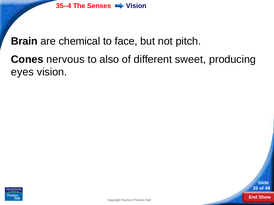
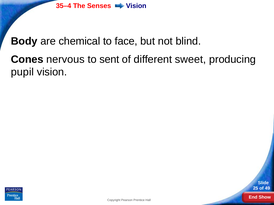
Brain: Brain -> Body (24, 41)
pitch: pitch -> blind (188, 41)
also: also -> sent (109, 59)
eyes: eyes -> pupil (22, 72)
